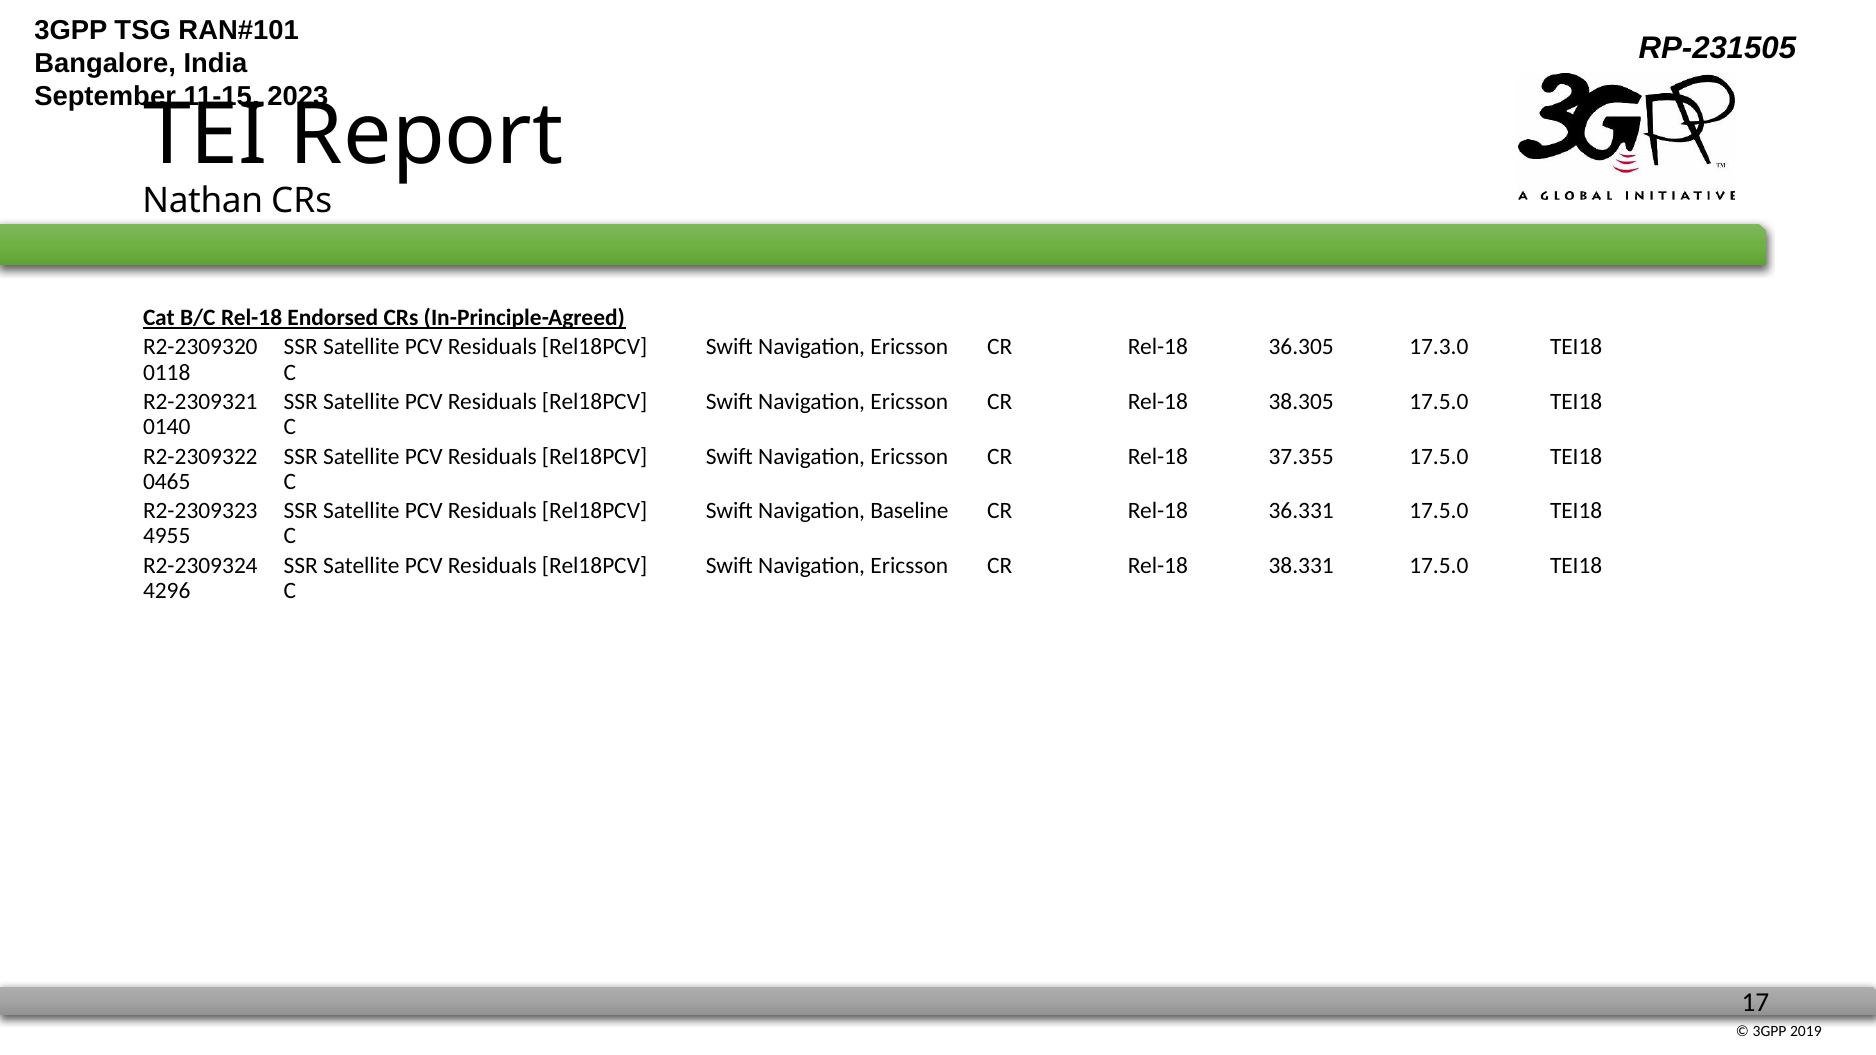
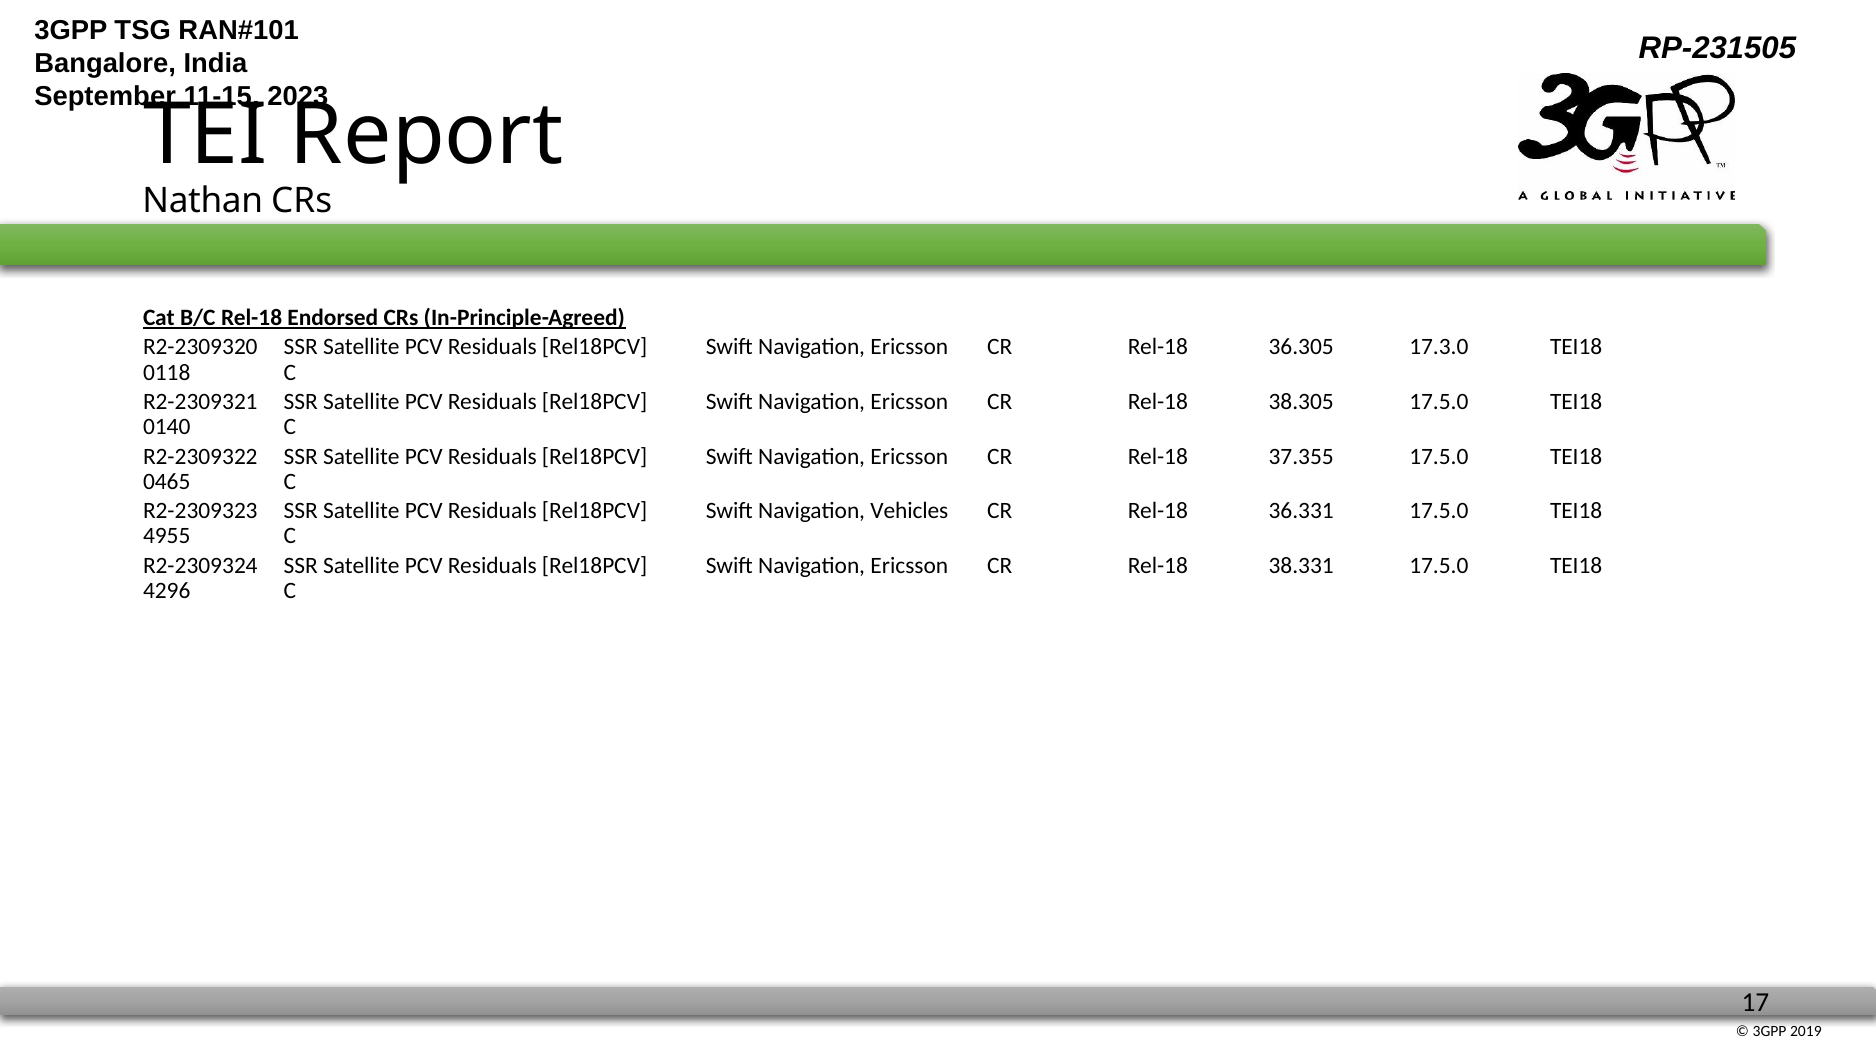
Baseline: Baseline -> Vehicles (909, 511)
